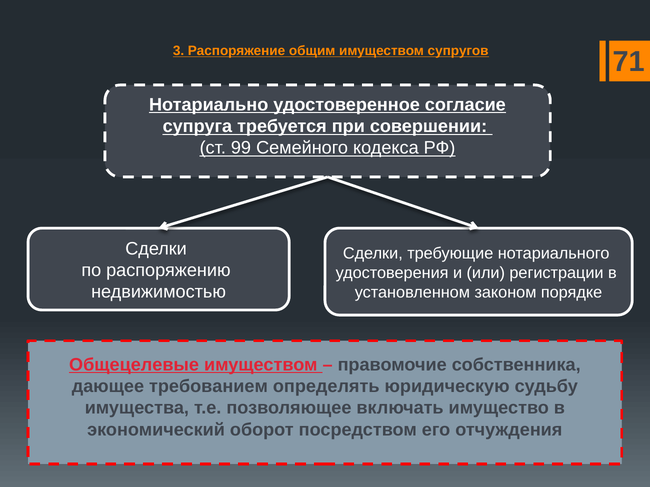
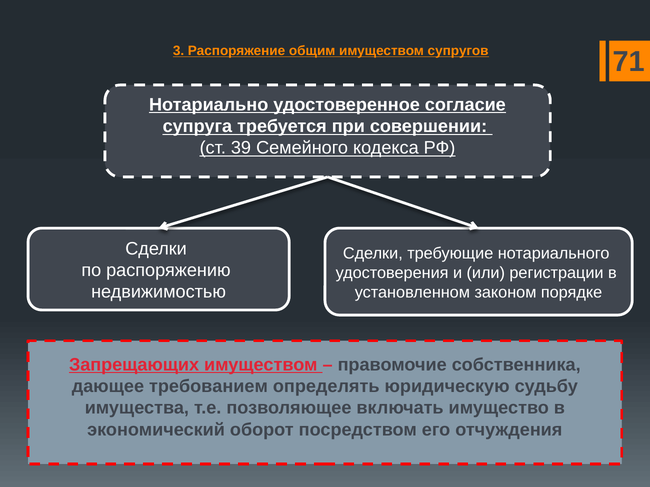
99: 99 -> 39 (241, 148)
Общецелевые: Общецелевые -> Запрещающих (134, 365)
